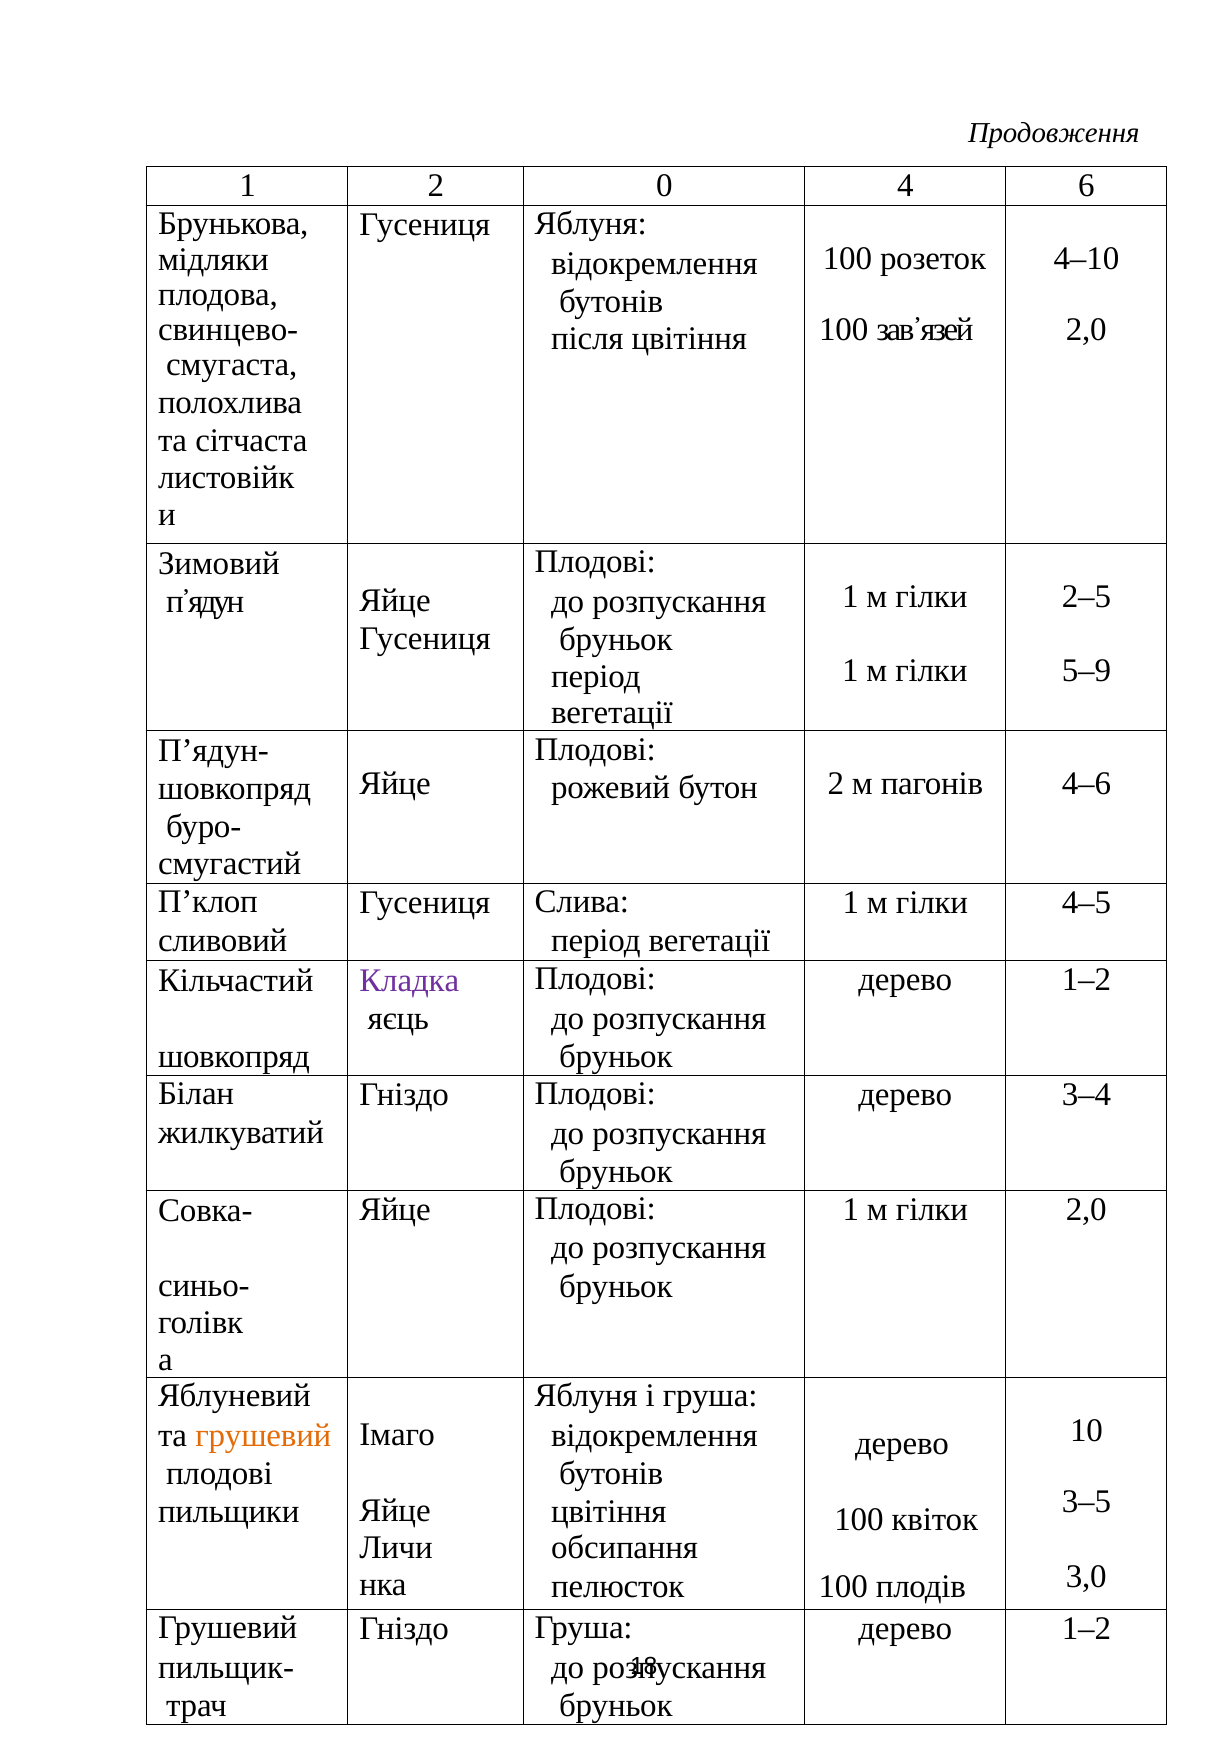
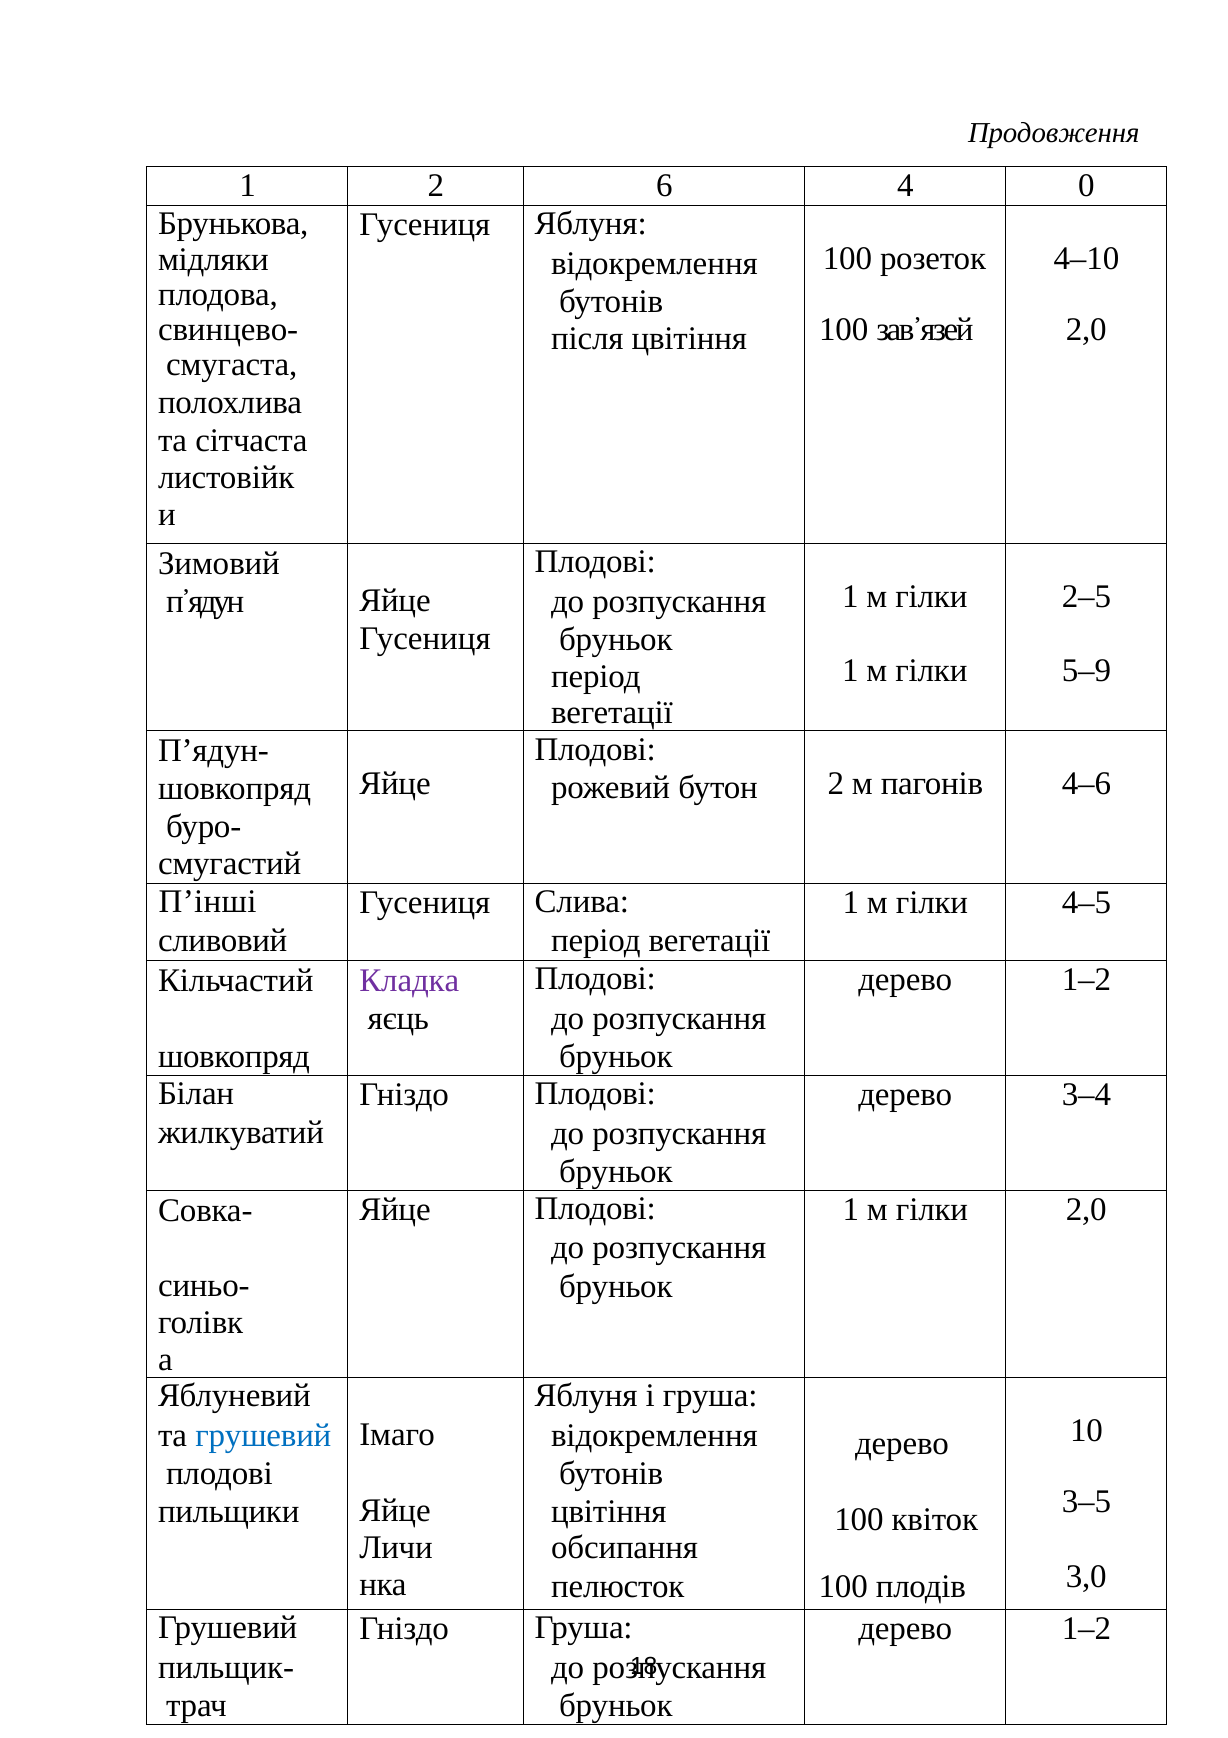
0: 0 -> 6 (664, 186)
6: 6 -> 0 (1086, 186)
П’клоп: П’клоп -> П’інші (208, 902)
грушевий colour: orange -> blue (263, 1437)
